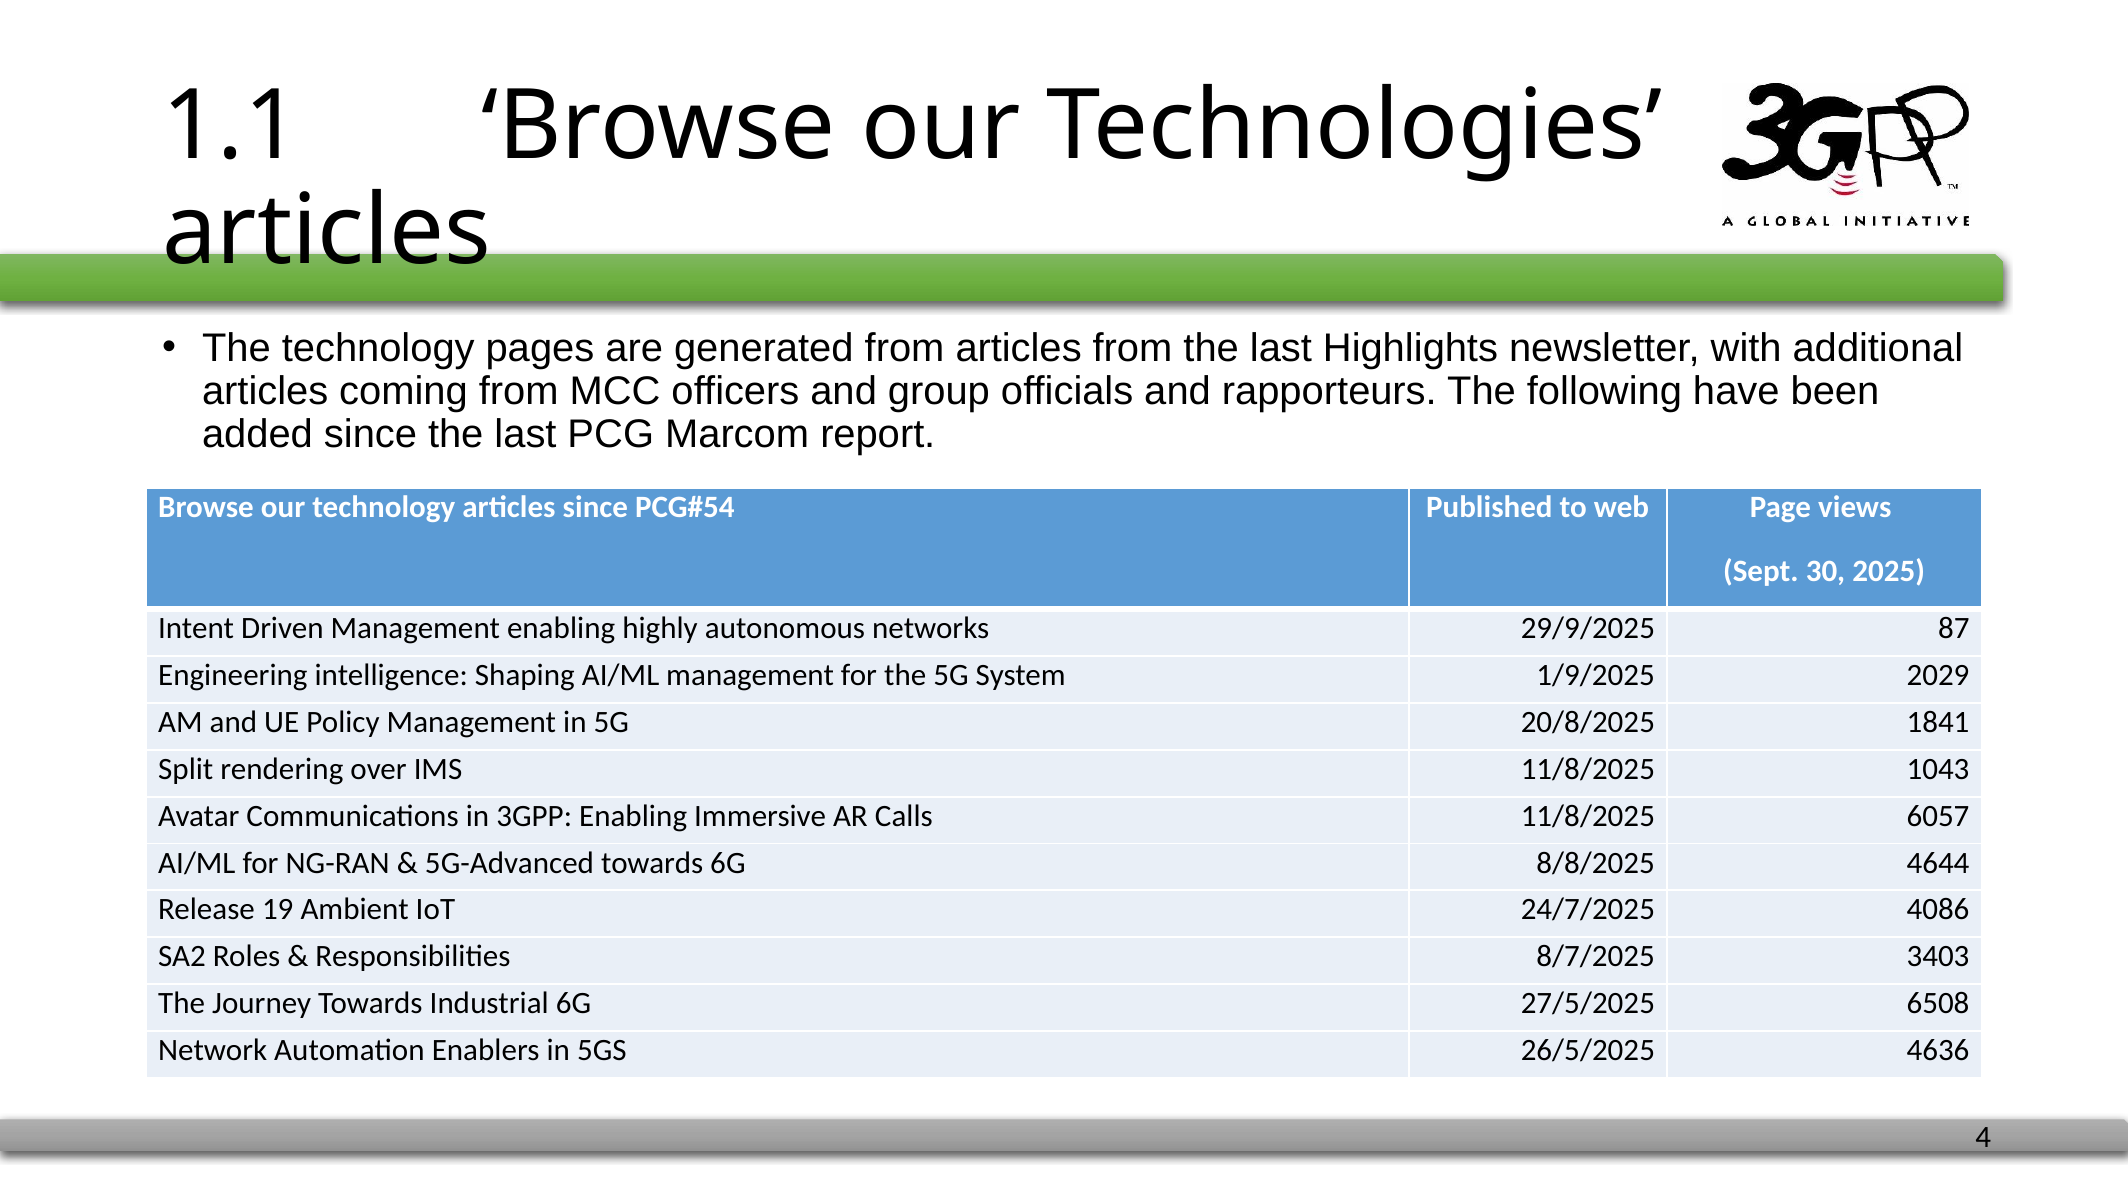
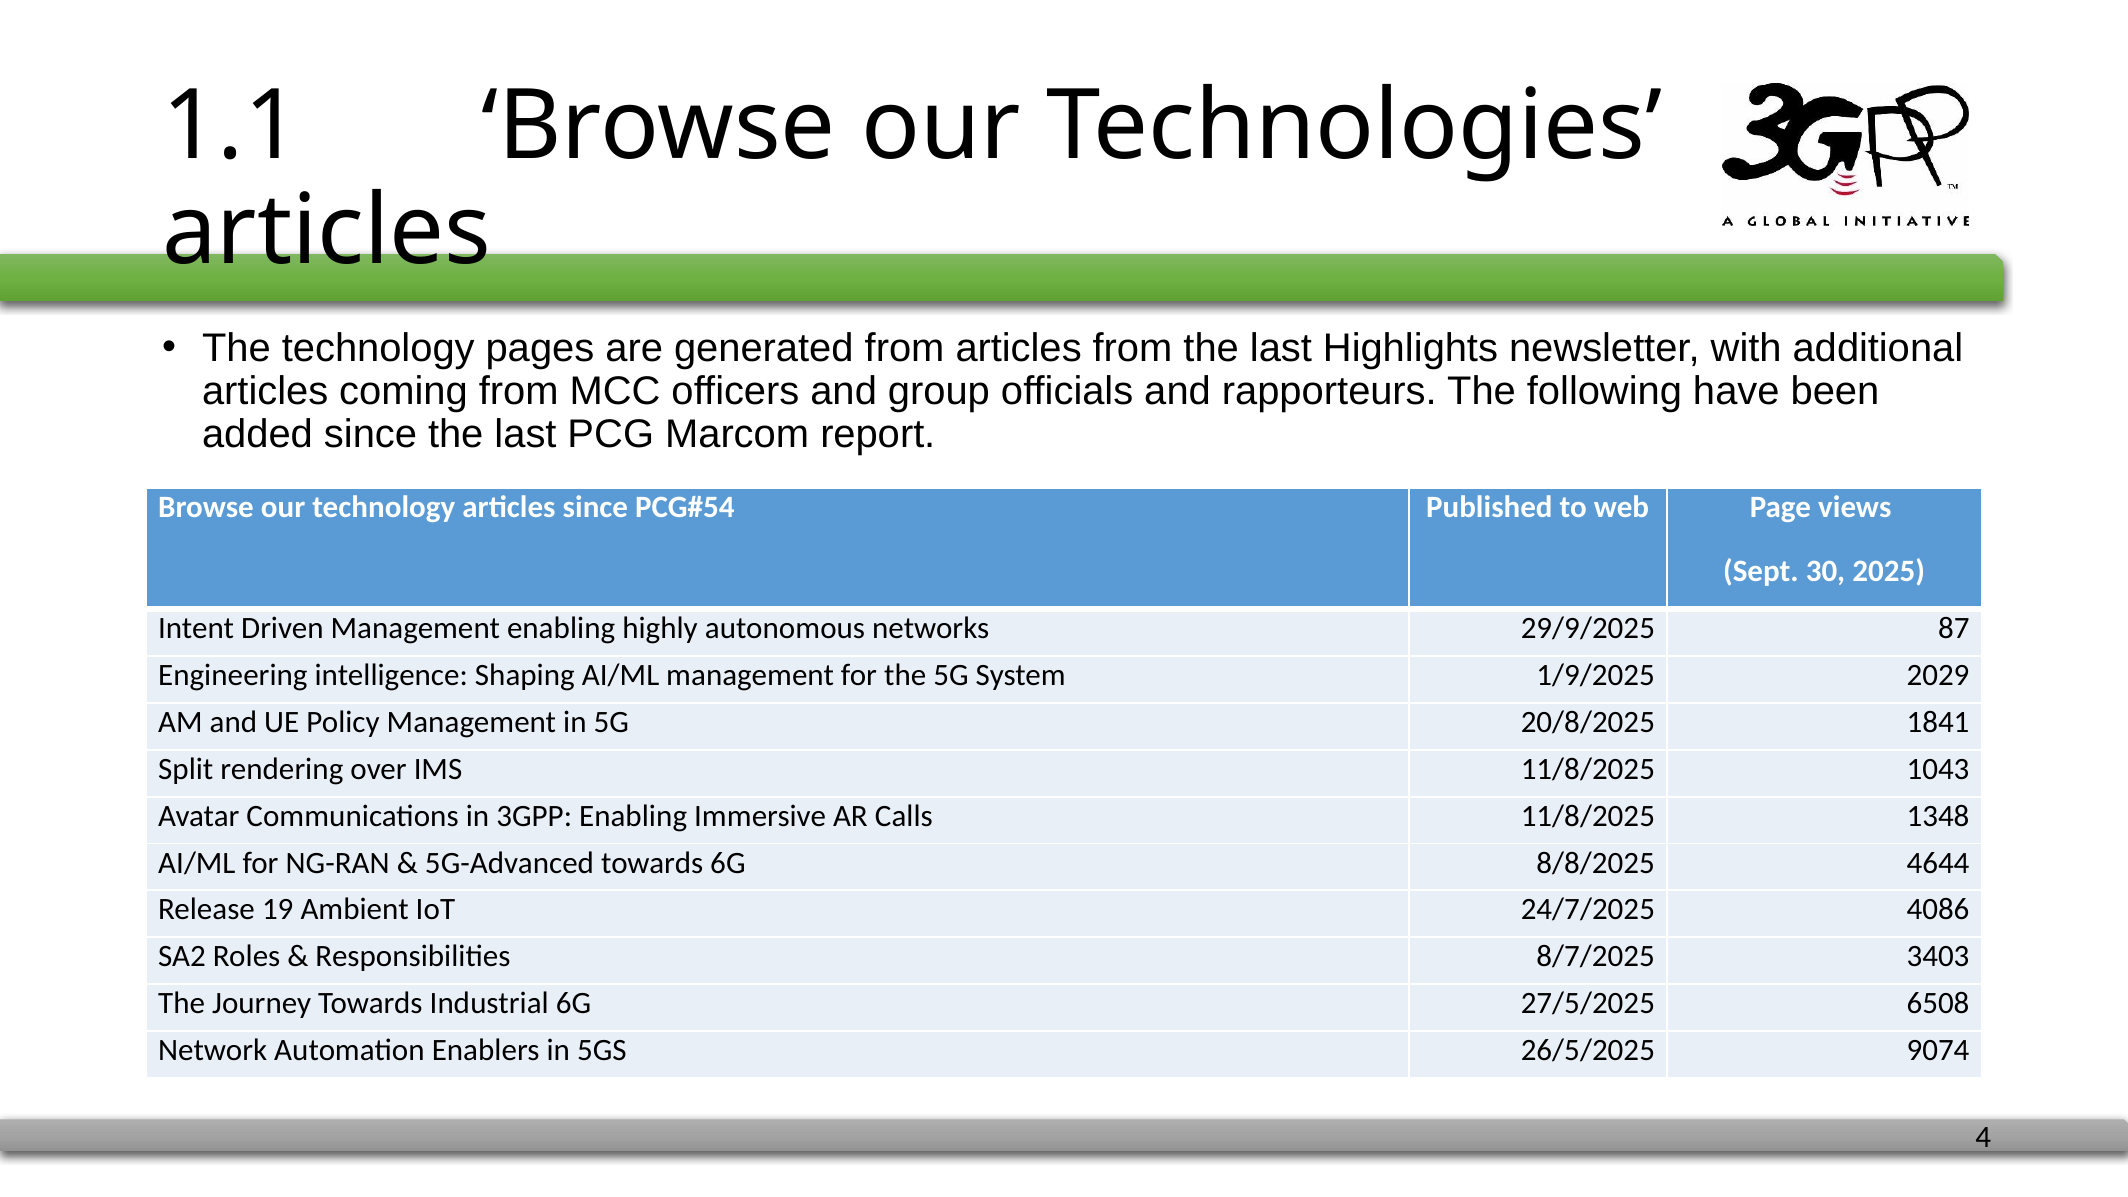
6057: 6057 -> 1348 (1938, 816)
4636: 4636 -> 9074 (1938, 1050)
